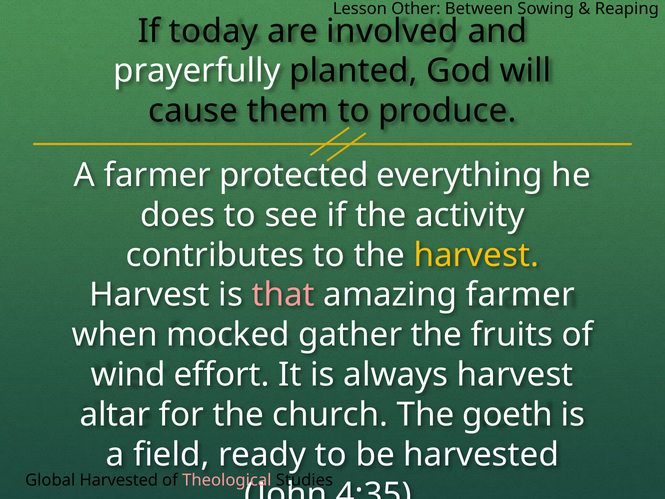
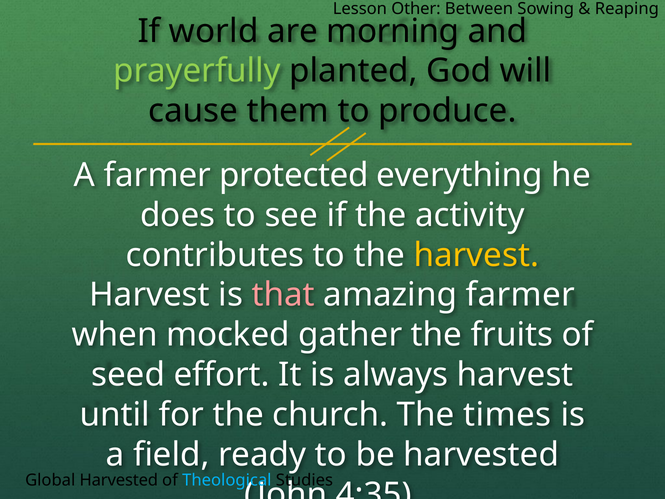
today: today -> world (214, 31)
involved: involved -> morning (393, 31)
prayerfully colour: white -> light green (197, 71)
wind: wind -> seed (128, 375)
altar: altar -> until (115, 415)
goeth: goeth -> times (507, 415)
Theological colour: pink -> light blue (227, 480)
